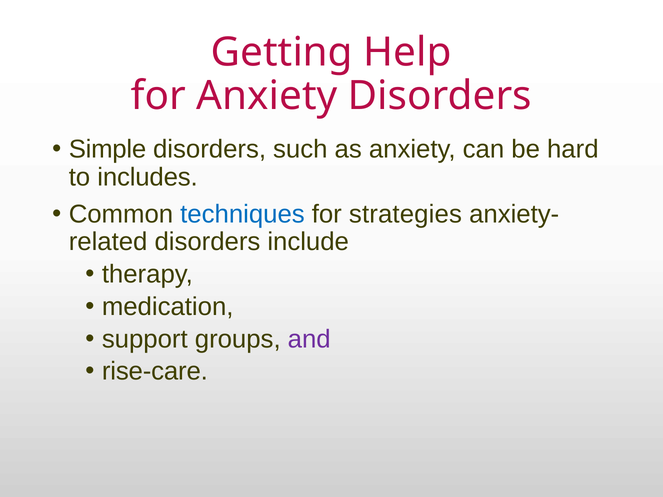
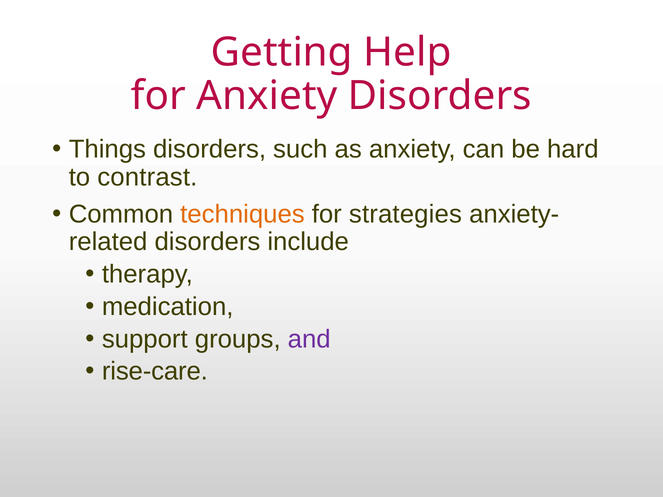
Simple: Simple -> Things (107, 149)
includes: includes -> contrast (147, 177)
techniques colour: blue -> orange (243, 214)
